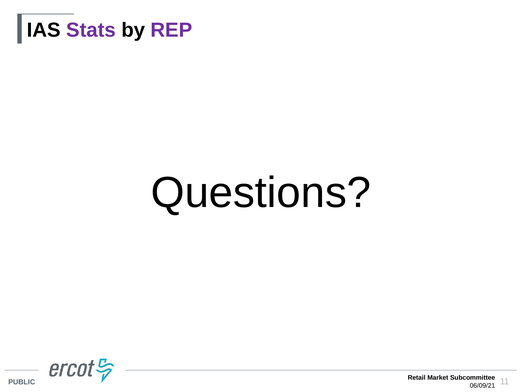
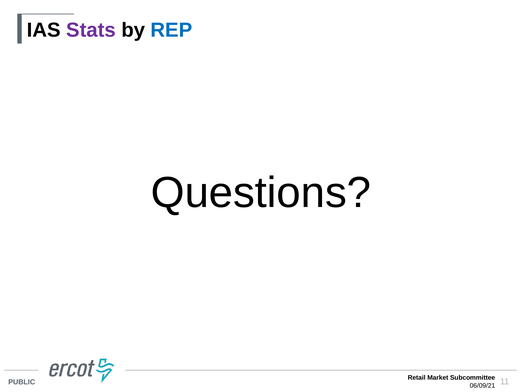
REP colour: purple -> blue (171, 30)
